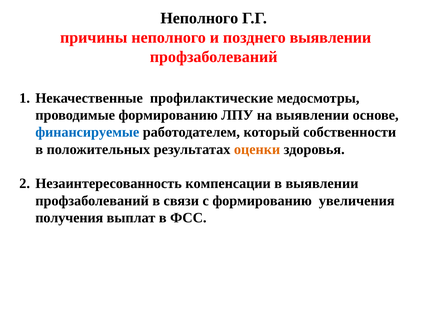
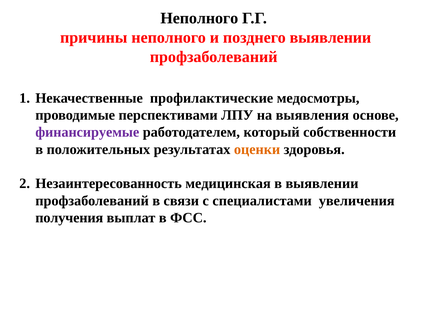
проводимые формированию: формированию -> перспективами (168, 115)
на выявлении: выявлении -> выявления (312, 115)
финансируемые colour: blue -> purple (87, 132)
компенсации: компенсации -> медицинская (228, 183)
с формированию: формированию -> специалистами (262, 200)
